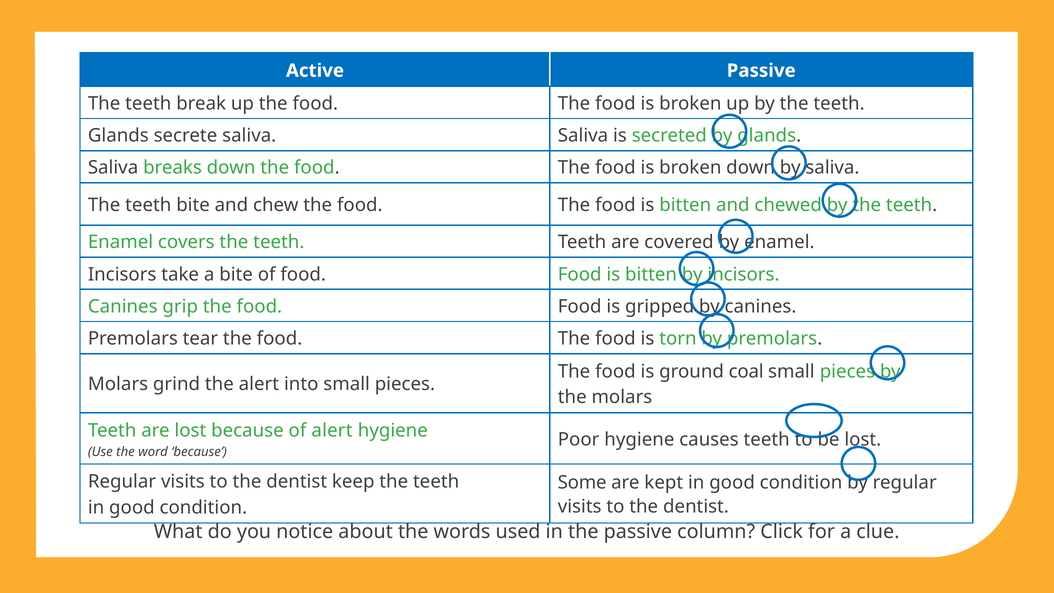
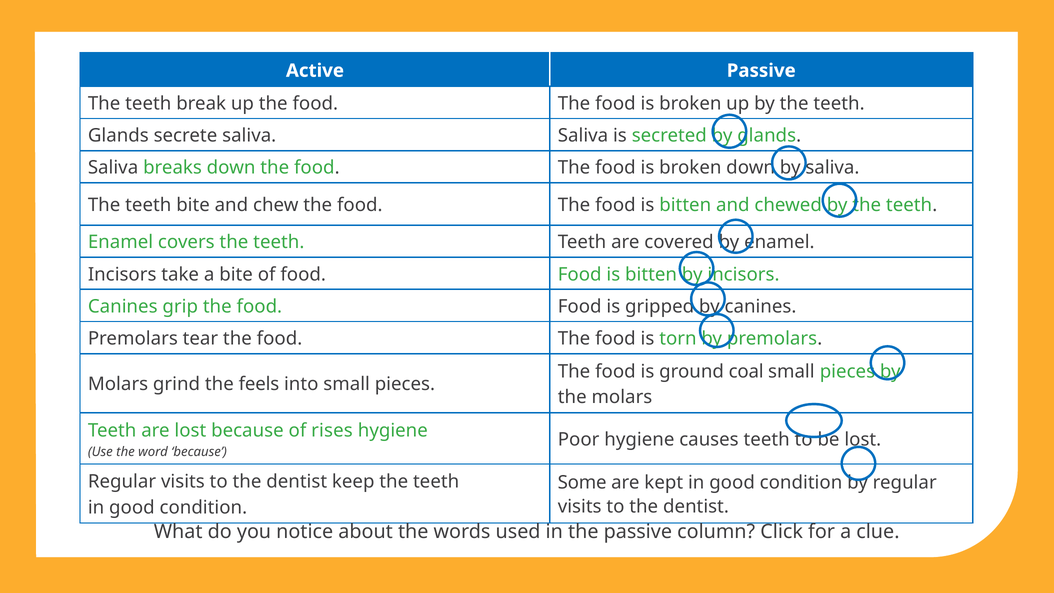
the alert: alert -> feels (259, 384)
of alert: alert -> rises (332, 430)
